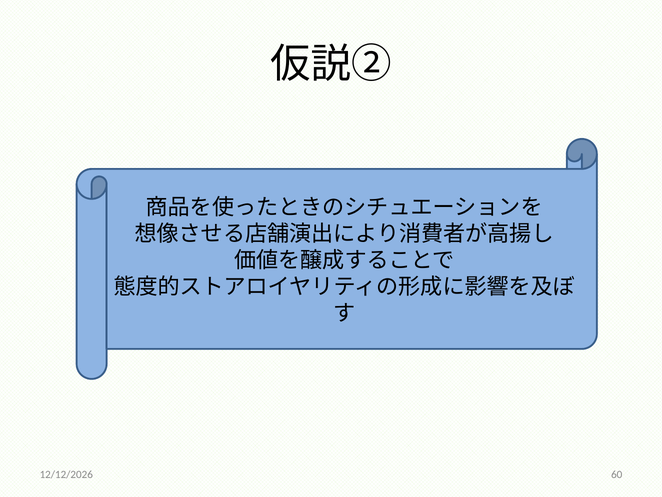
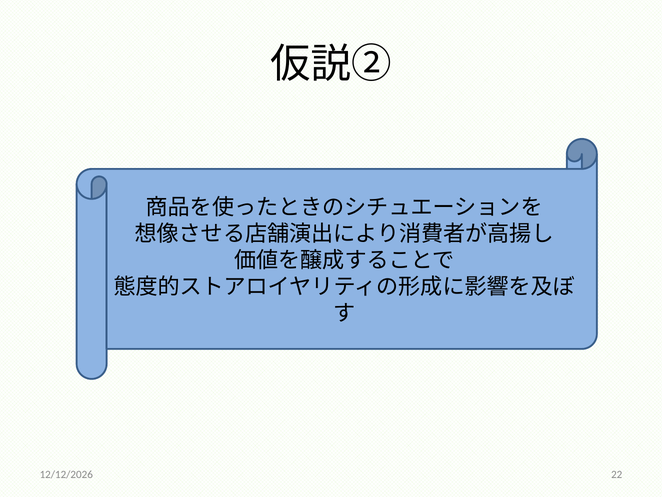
60: 60 -> 22 (617, 474)
